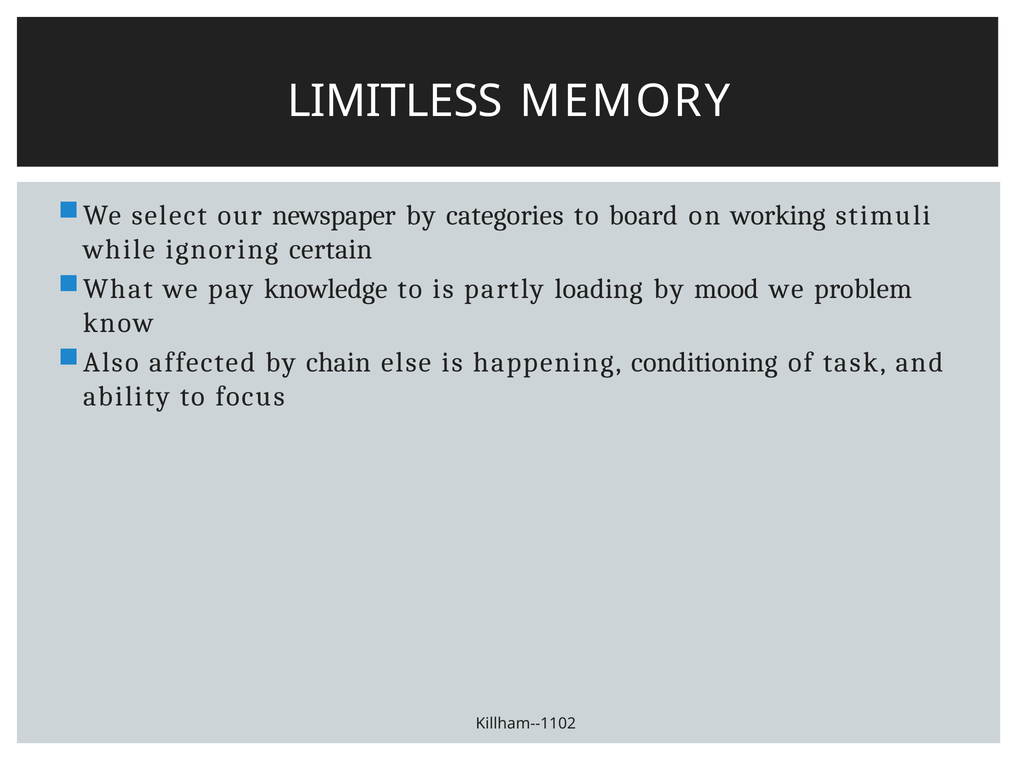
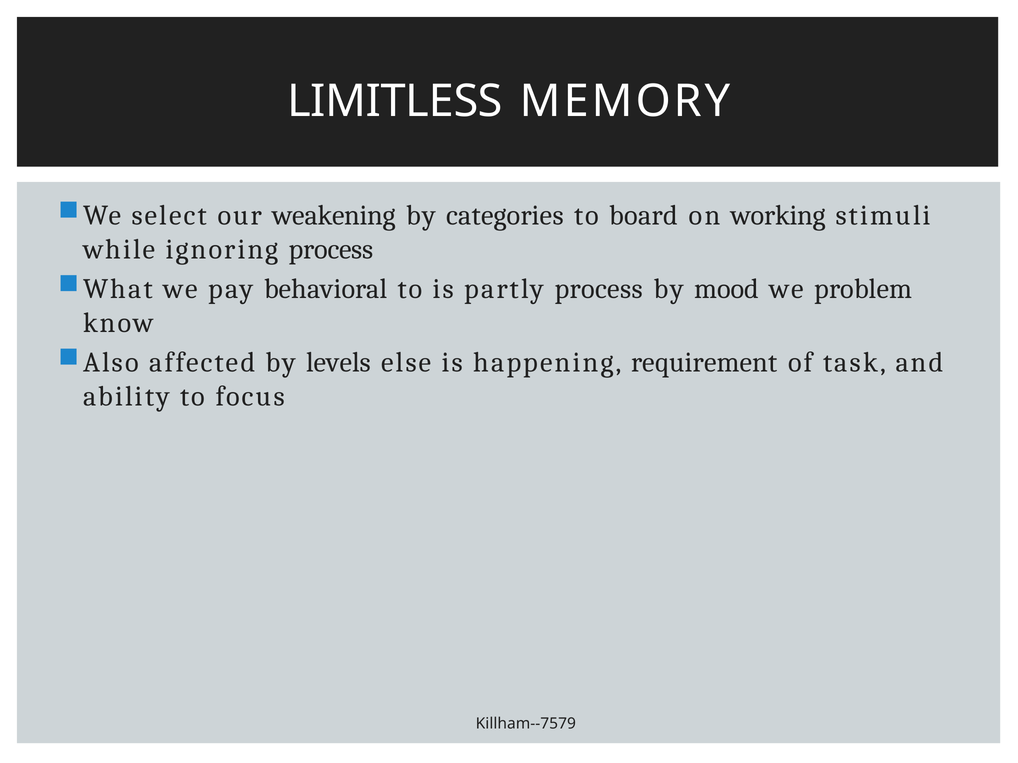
newspaper: newspaper -> weakening (334, 215)
ignoring certain: certain -> process (331, 249)
knowledge: knowledge -> behavioral (326, 289)
partly loading: loading -> process (599, 289)
chain: chain -> levels (339, 363)
conditioning: conditioning -> requirement (704, 363)
Killham--1102: Killham--1102 -> Killham--7579 (526, 724)
